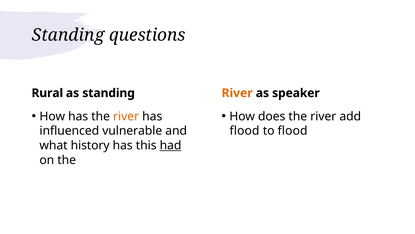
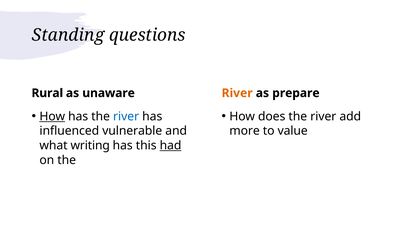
as standing: standing -> unaware (109, 93)
speaker: speaker -> prepare (296, 93)
How underline: none -> present (52, 116)
river colour: orange -> blue (126, 116)
flood: flood -> more (245, 131)
to flood: flood -> value (293, 131)
history: history -> writing (90, 145)
